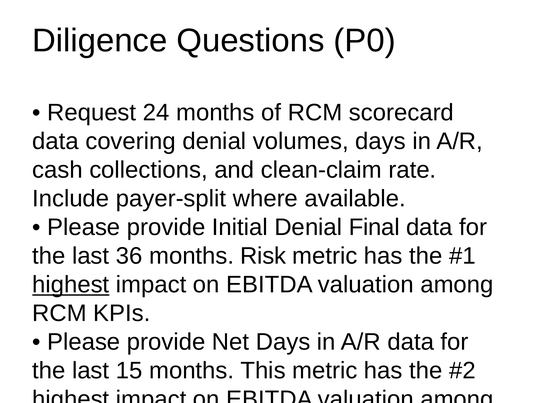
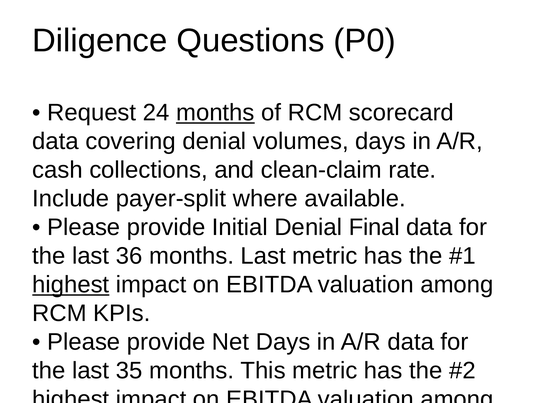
months underline: none -> present (215, 113)
months Risk: Risk -> Last (263, 256)
15: 15 -> 35 (129, 371)
